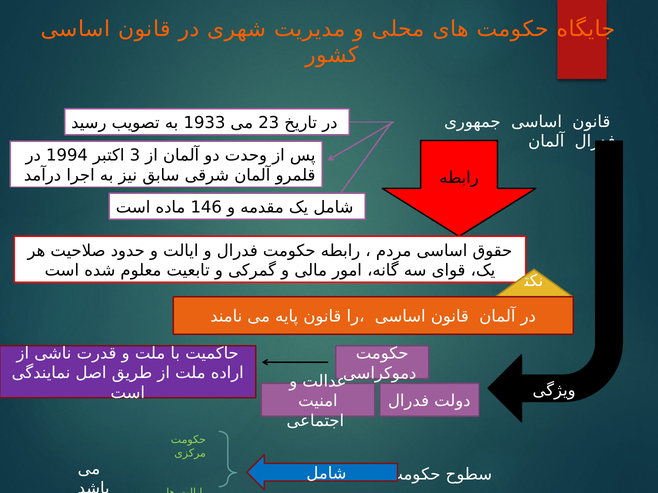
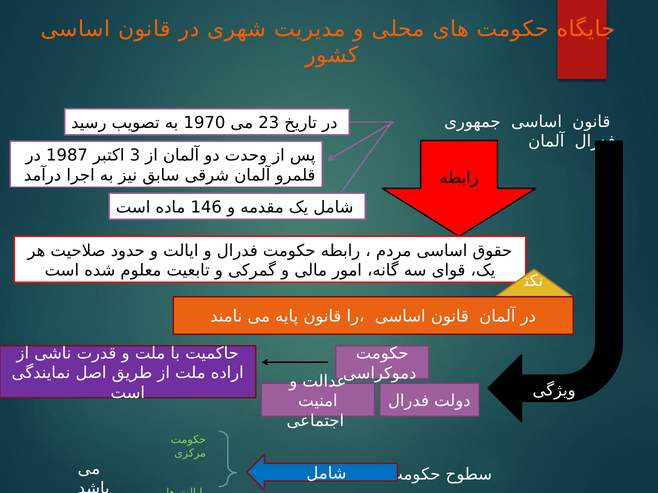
1933: 1933 -> 1970 (204, 123)
1994: 1994 -> 1987 (67, 156)
